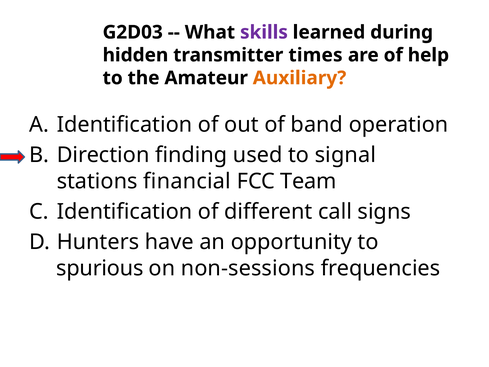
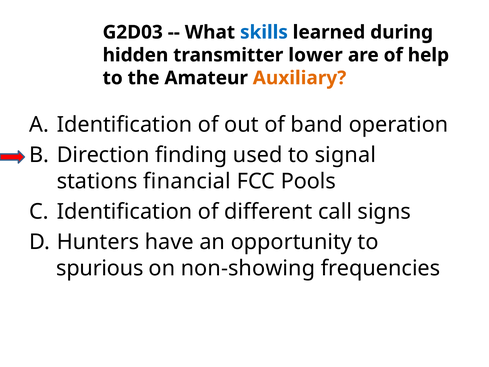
skills colour: purple -> blue (264, 32)
times: times -> lower (315, 55)
Team: Team -> Pools (308, 181)
non-sessions: non-sessions -> non-showing (248, 268)
